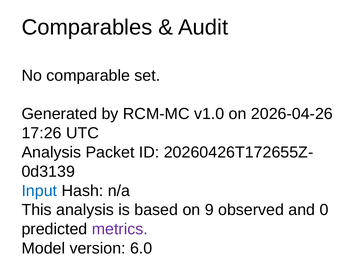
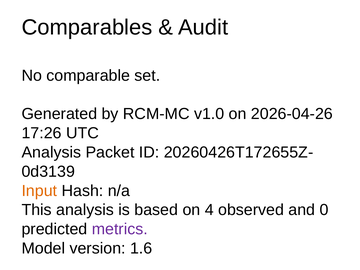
Input colour: blue -> orange (39, 191)
9: 9 -> 4 (209, 210)
6.0: 6.0 -> 1.6 (141, 248)
